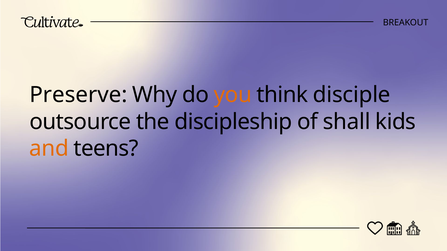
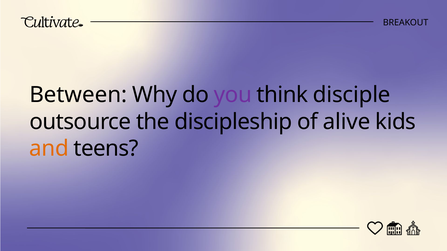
Preserve: Preserve -> Between (78, 95)
you colour: orange -> purple (233, 95)
shall: shall -> alive (347, 122)
